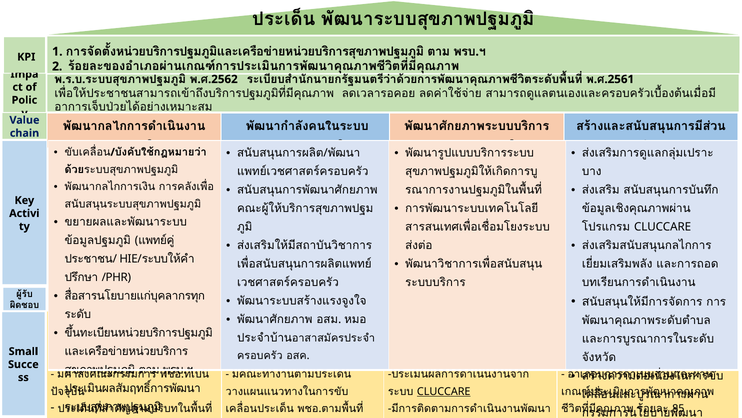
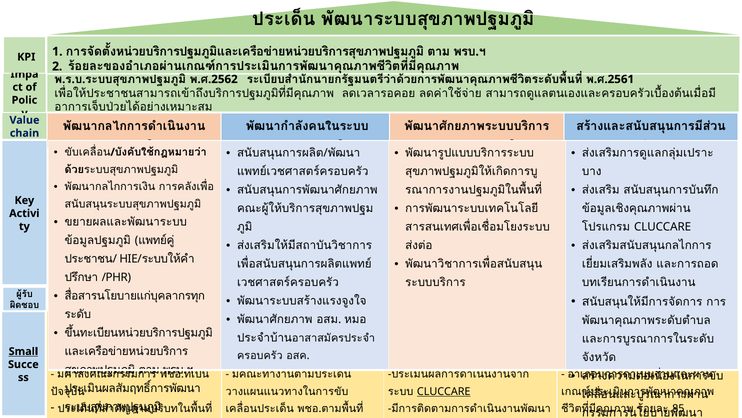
Small underline: none -> present (23, 351)
